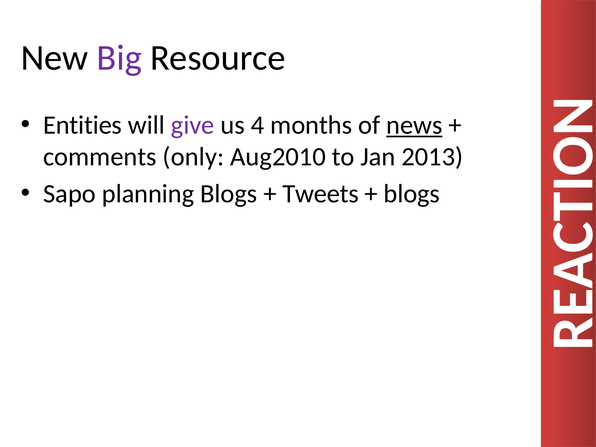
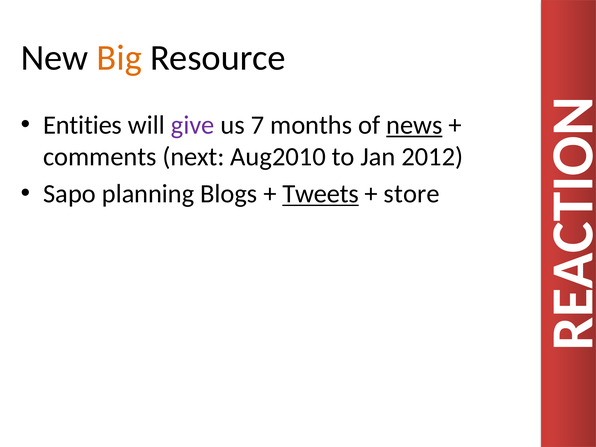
Big colour: purple -> orange (119, 58)
4: 4 -> 7 (258, 125)
only: only -> next (194, 157)
2013: 2013 -> 2012 (432, 157)
Tweets underline: none -> present (321, 194)
blogs: blogs -> store (412, 194)
